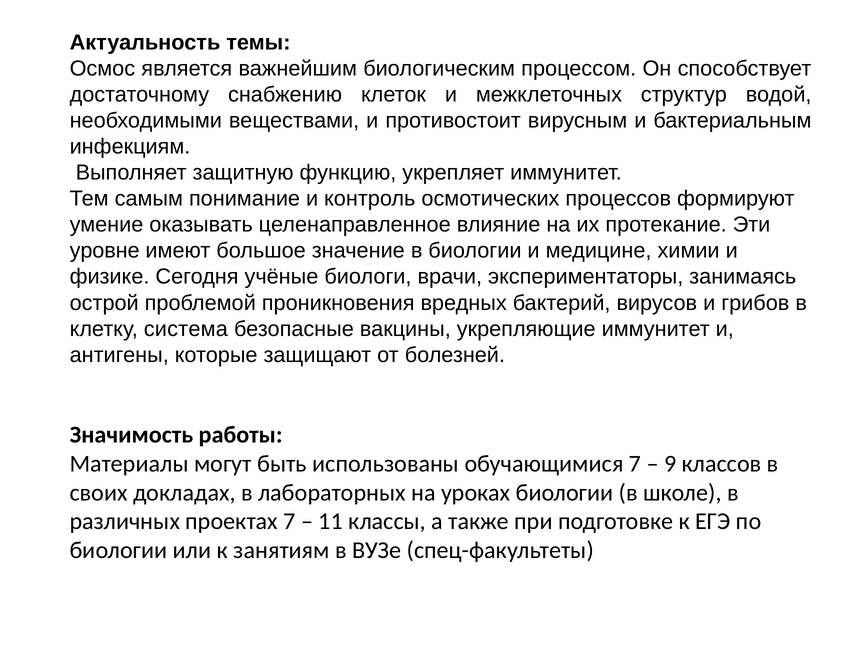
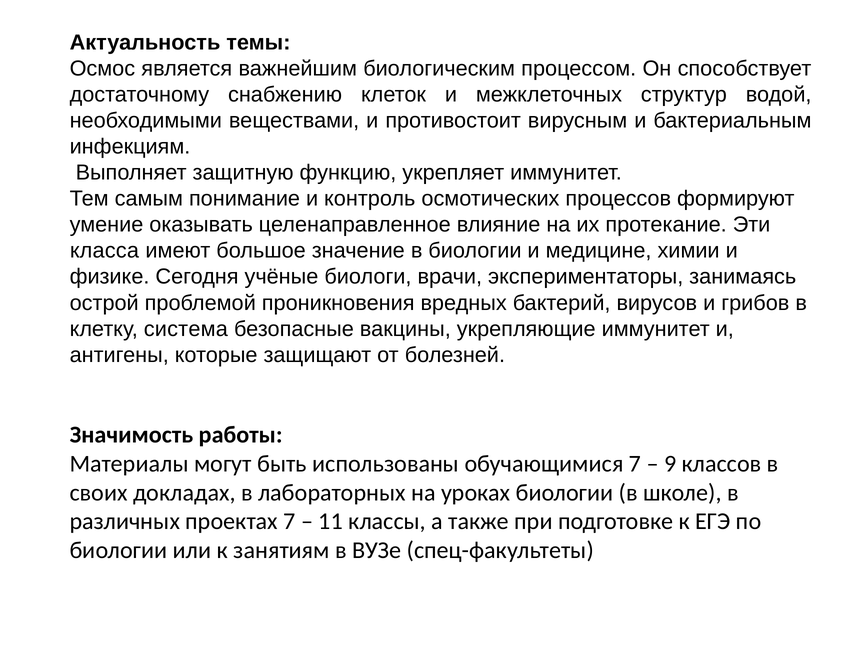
уровне: уровне -> класса (104, 251)
